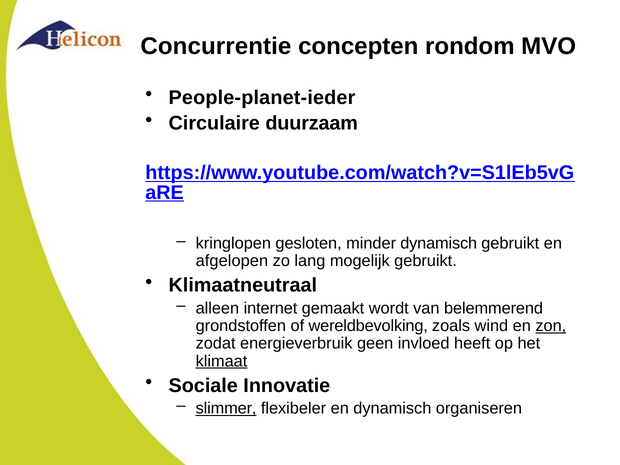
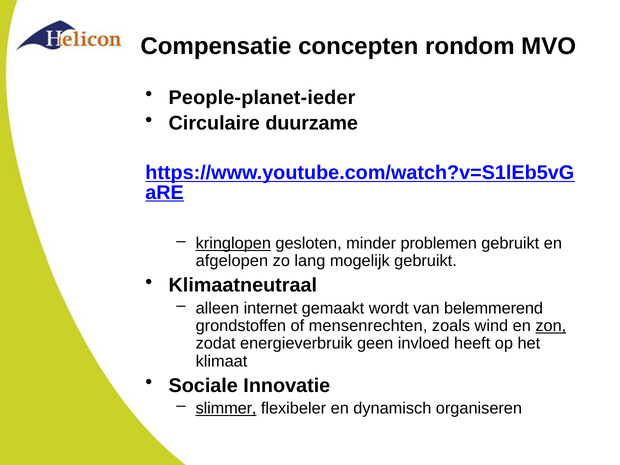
Concurrentie: Concurrentie -> Compensatie (216, 46)
duurzaam: duurzaam -> duurzame (312, 123)
kringlopen underline: none -> present (233, 243)
minder dynamisch: dynamisch -> problemen (439, 243)
wereldbevolking: wereldbevolking -> mensenrechten (368, 326)
klimaat underline: present -> none (222, 361)
